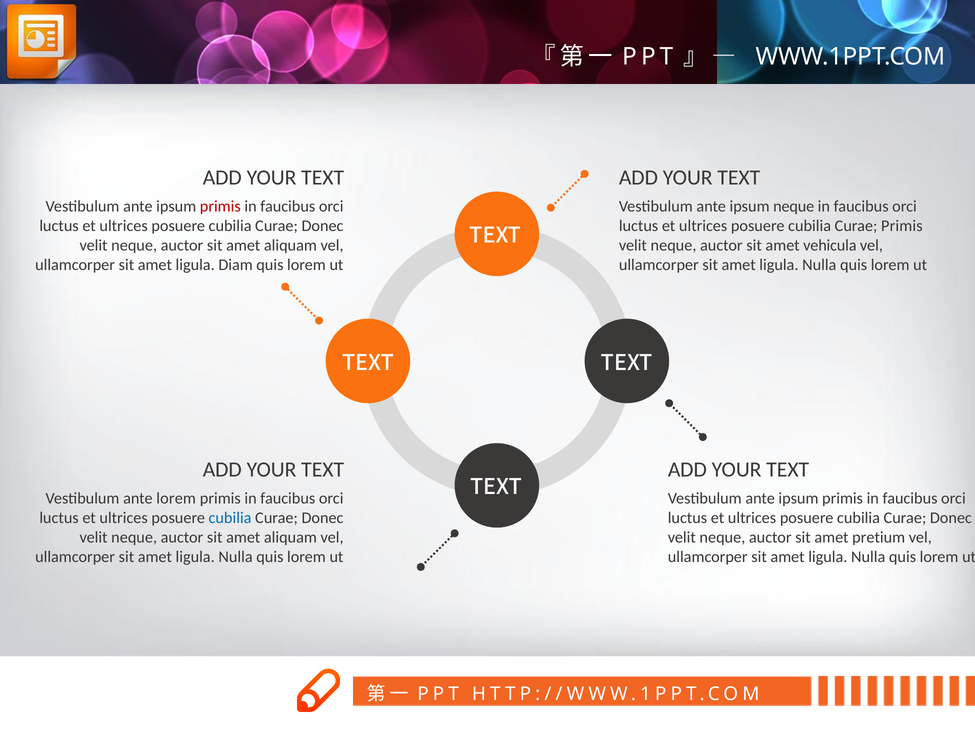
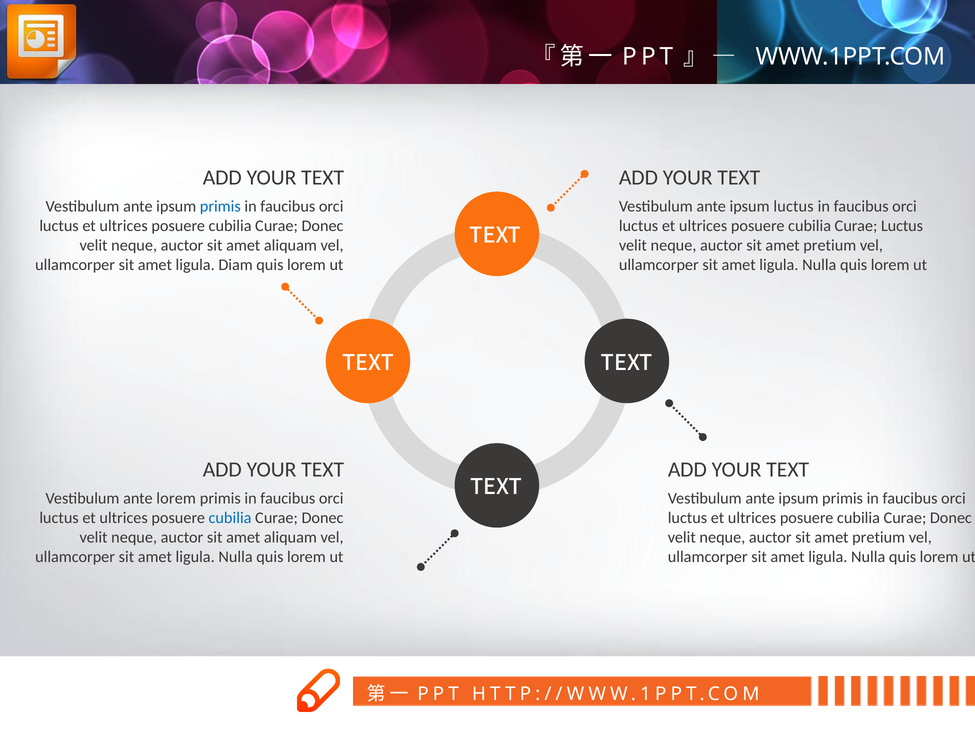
primis colour: red -> blue (220, 207)
ipsum neque: neque -> luctus (794, 207)
Curae Primis: Primis -> Luctus (902, 226)
vehicula: vehicula -> pretium (830, 246)
